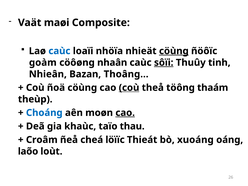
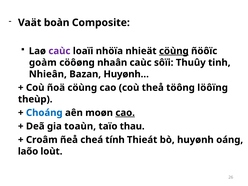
maøi: maøi -> boàn (57, 23)
caùc colour: blue -> purple (59, 51)
sôïi underline: present -> none (164, 63)
Thoâng…: Thoâng… -> Huyønh… (126, 74)
coù underline: present -> none (129, 88)
thaám: thaám -> löôïng (213, 88)
khaùc: khaùc -> toaùn (80, 126)
löïïc: löïïc -> tính (115, 140)
xuoáng: xuoáng -> huyønh (195, 140)
